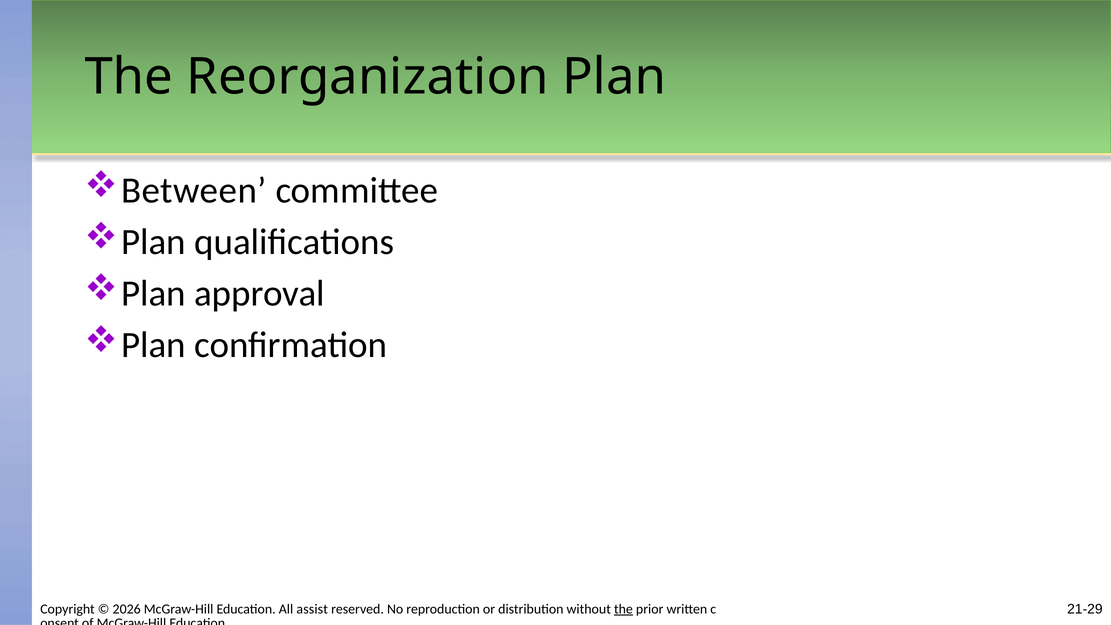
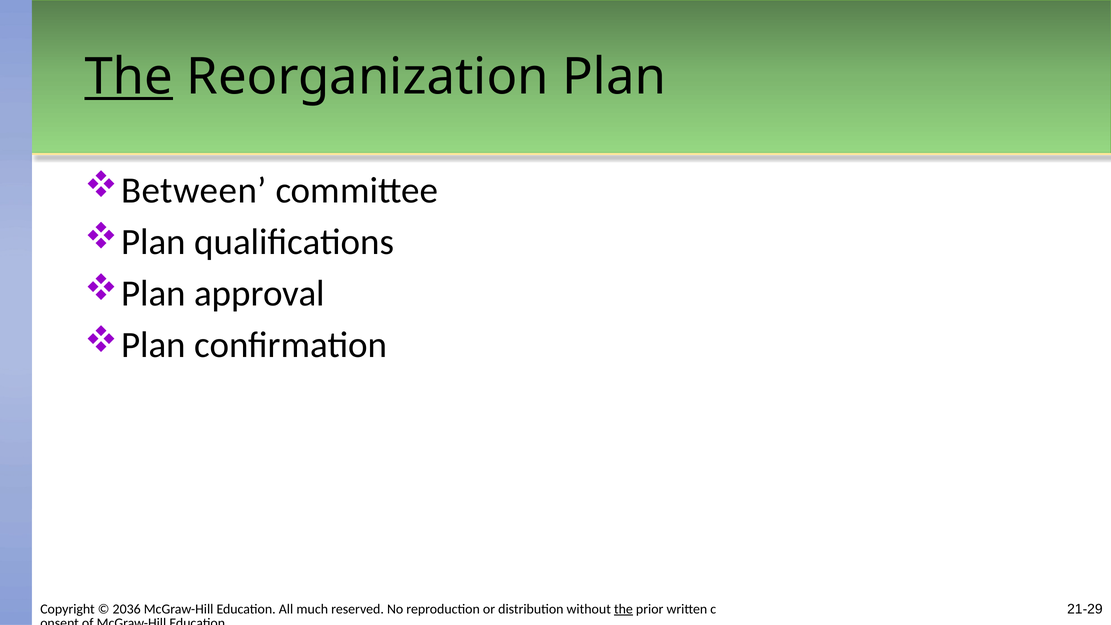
The underline: none -> present (129, 77)
2026: 2026 -> 2036 (127, 609)
assist: assist -> much (312, 609)
